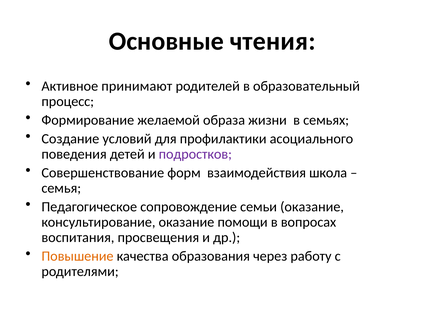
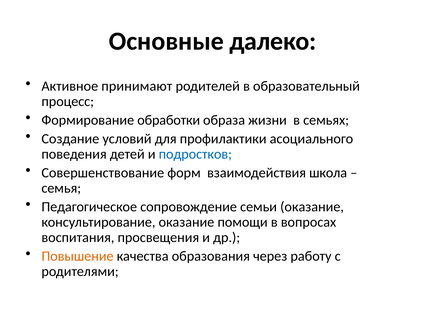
чтения: чтения -> далеко (273, 41)
желаемой: желаемой -> обработки (169, 120)
подростков colour: purple -> blue (195, 154)
